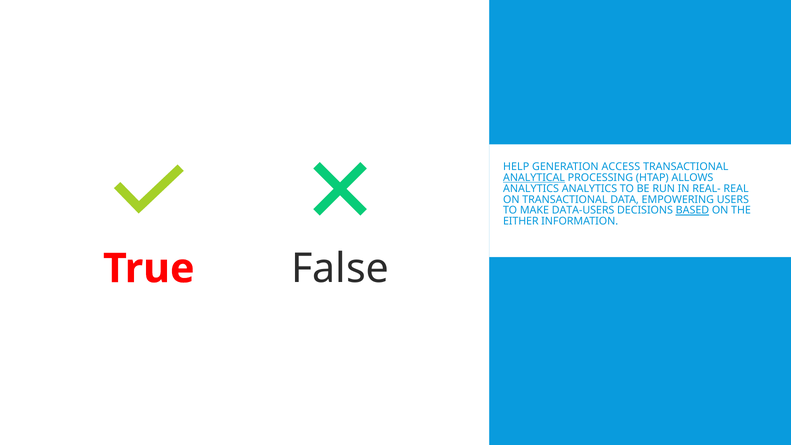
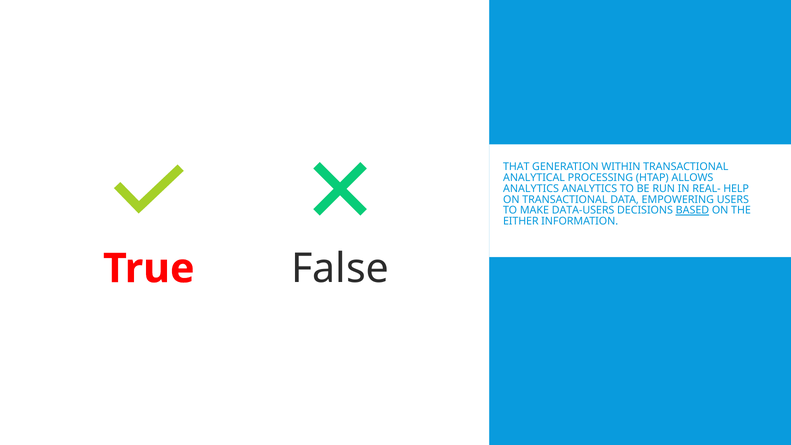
HELP: HELP -> THAT (516, 167)
ACCESS: ACCESS -> WITHIN (621, 167)
ANALYTICAL underline: present -> none (534, 178)
REAL: REAL -> HELP (736, 189)
